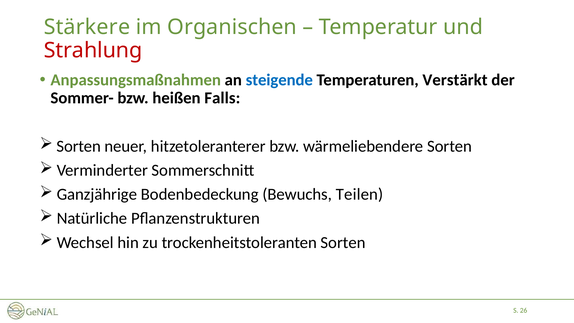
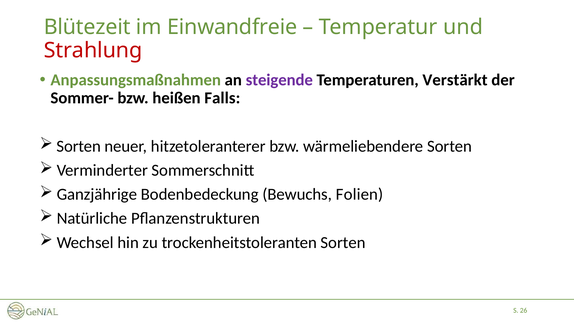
Stärkere: Stärkere -> Blütezeit (87, 27)
Organischen: Organischen -> Einwandfreie (232, 27)
steigende colour: blue -> purple (279, 80)
Teilen: Teilen -> Folien (360, 194)
